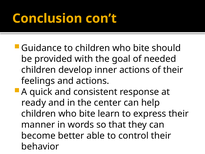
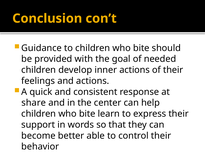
ready: ready -> share (34, 103)
manner: manner -> support (38, 125)
